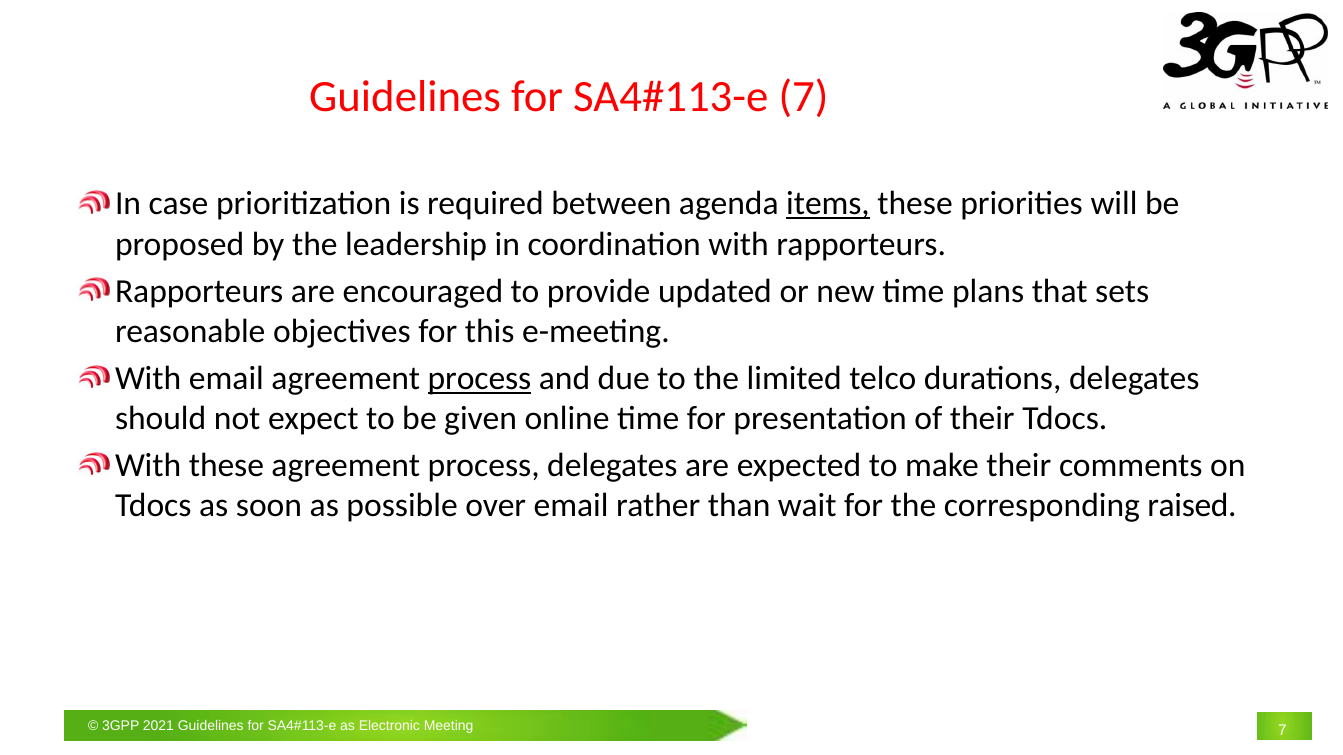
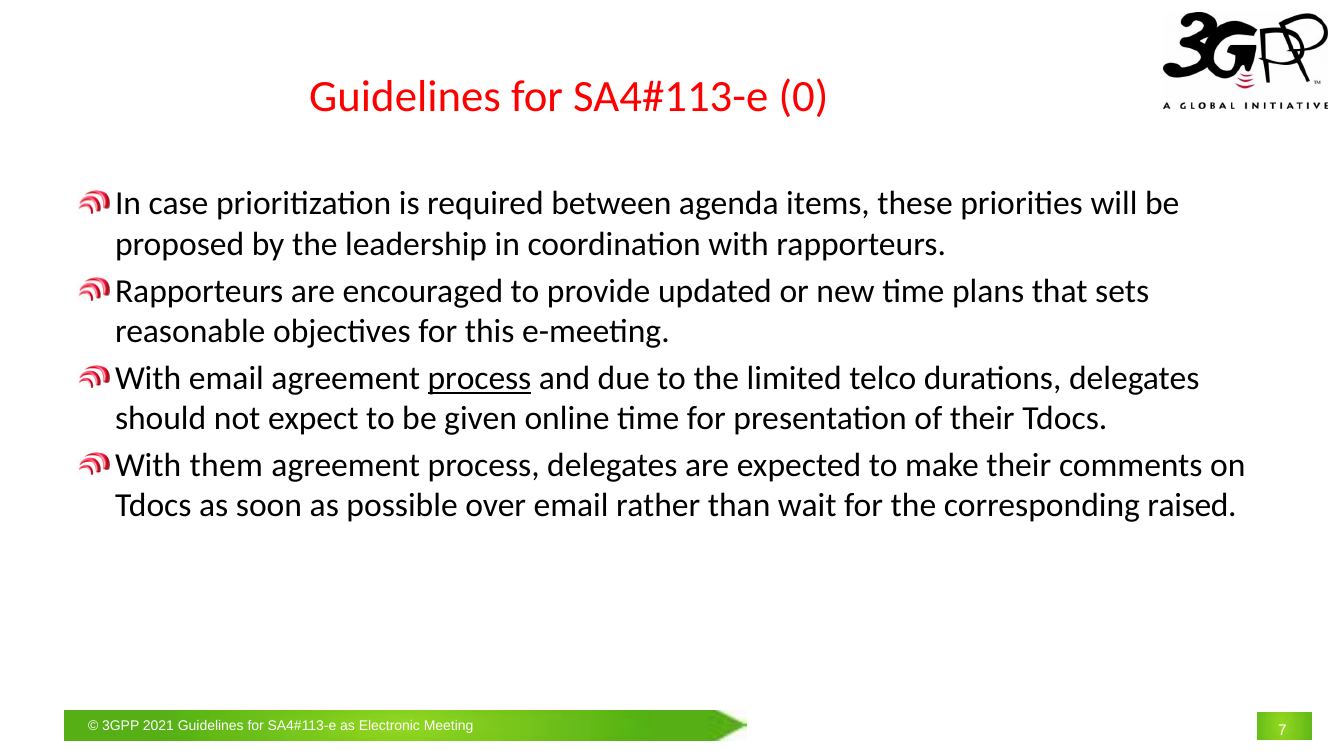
7: 7 -> 0 (803, 96)
items underline: present -> none (828, 204)
With these: these -> them (226, 466)
